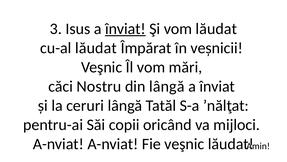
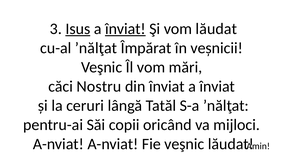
Isus underline: none -> present (78, 29)
cu-al lăudat: lăudat -> ʼnălţat (96, 48)
din lângă: lângă -> înviat (167, 86)
